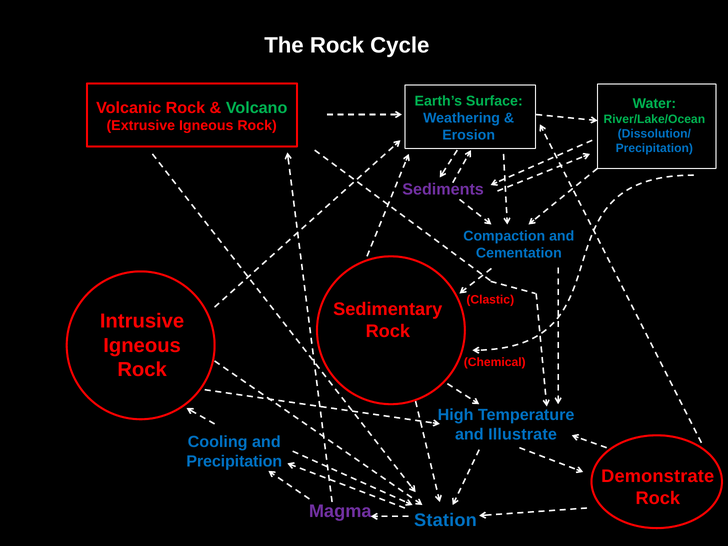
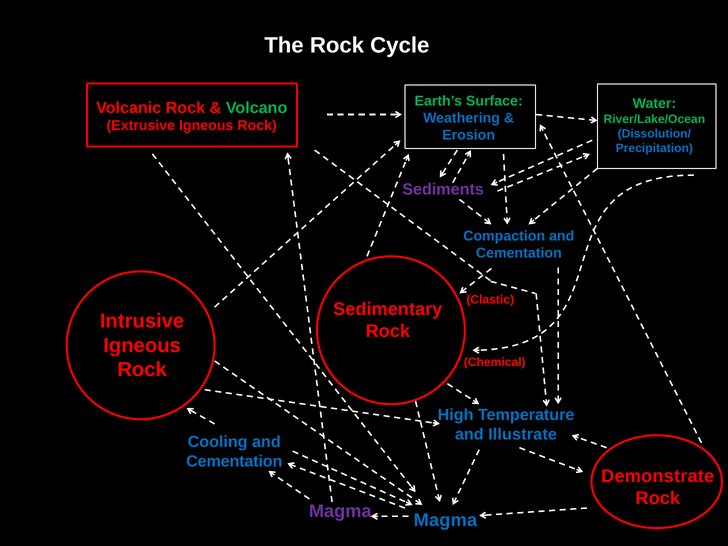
Precipitation: Precipitation -> Cementation (234, 461)
Station: Station -> Magma (445, 520)
